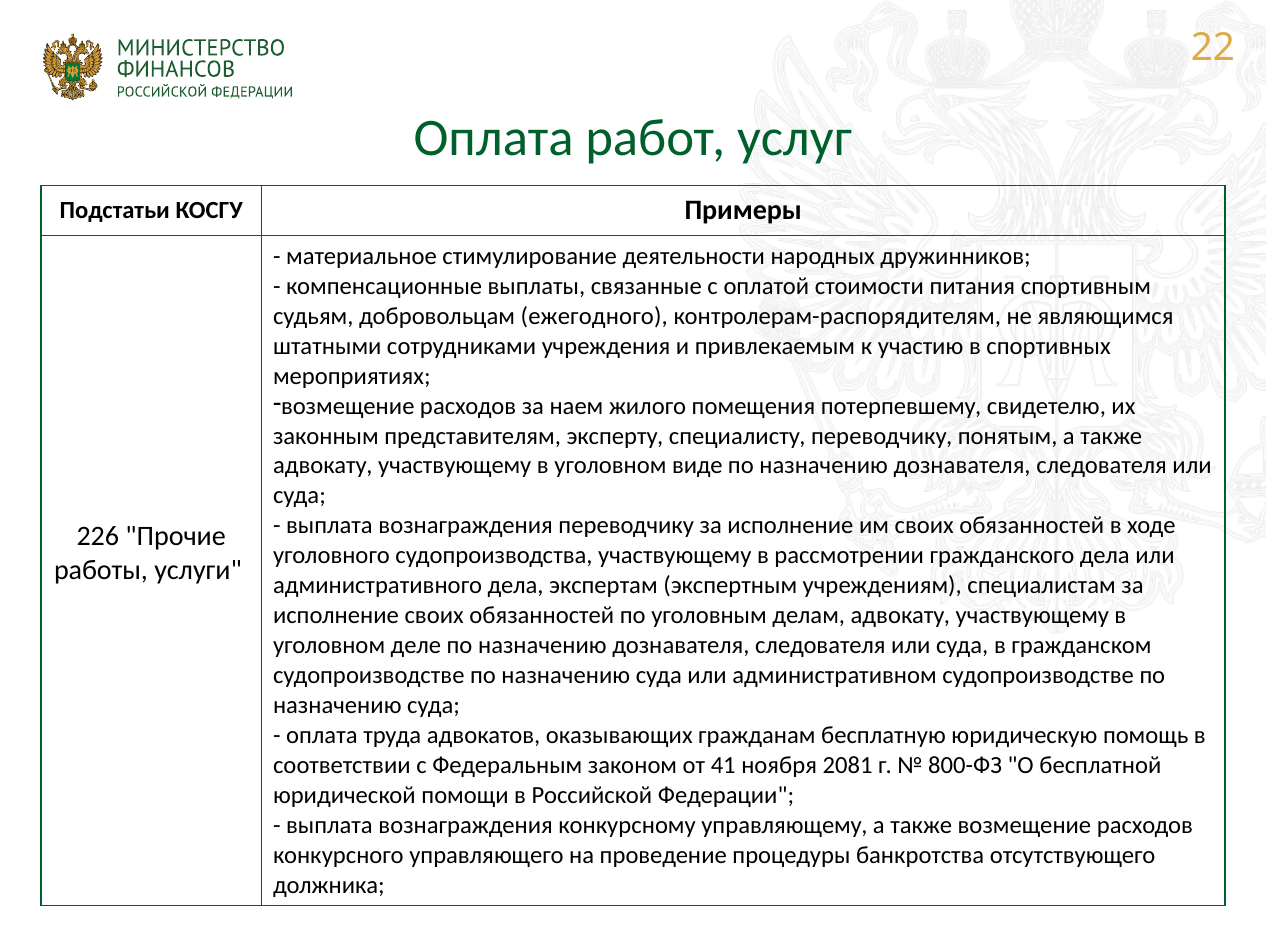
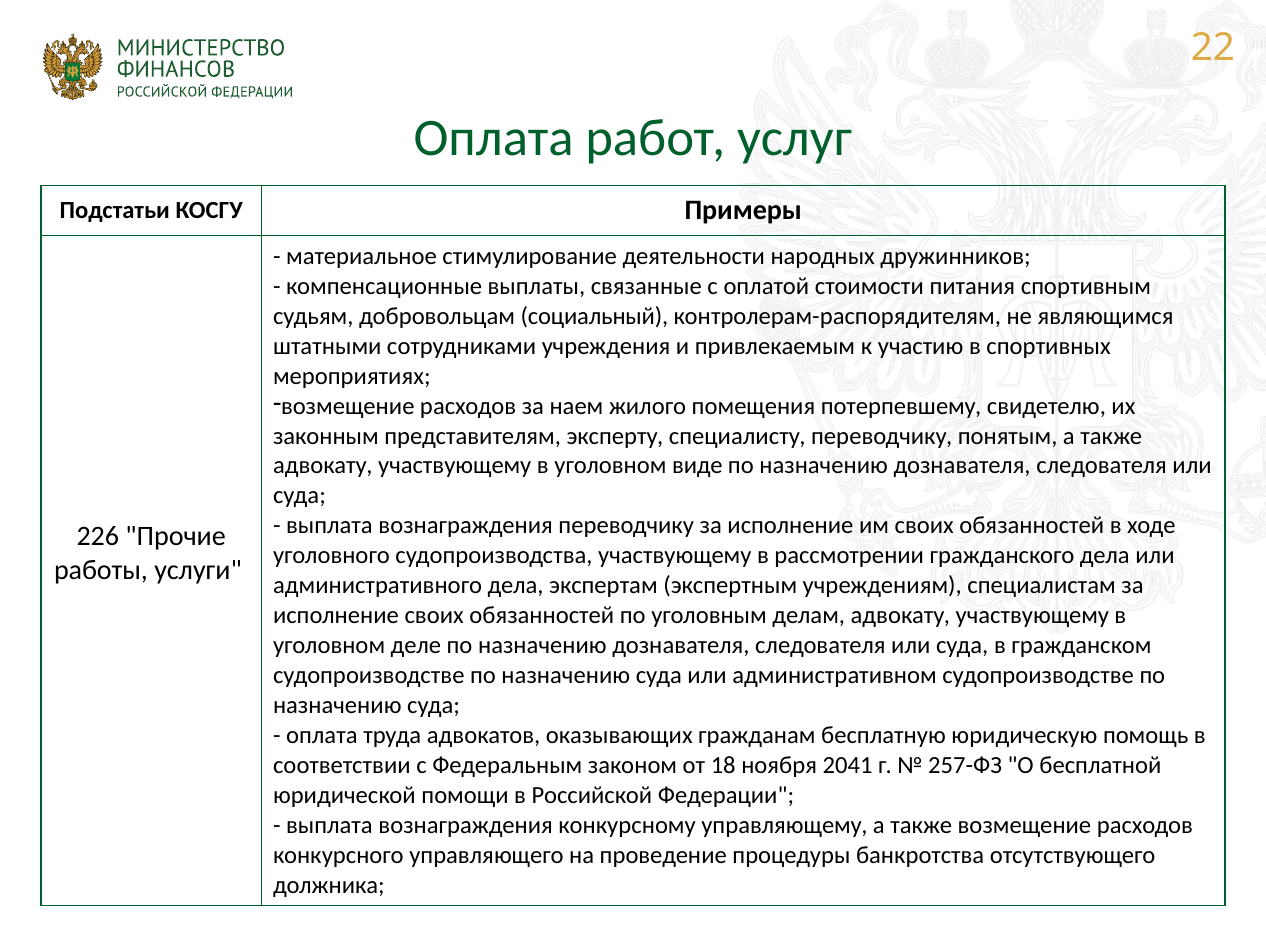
ежегодного: ежегодного -> социальный (594, 316)
41: 41 -> 18 (723, 766)
2081: 2081 -> 2041 (848, 766)
800-ФЗ: 800-ФЗ -> 257-ФЗ (965, 766)
